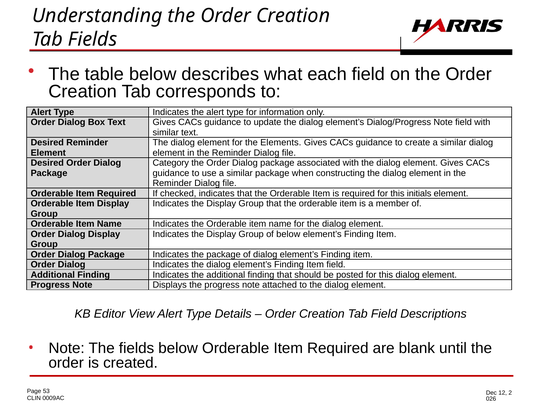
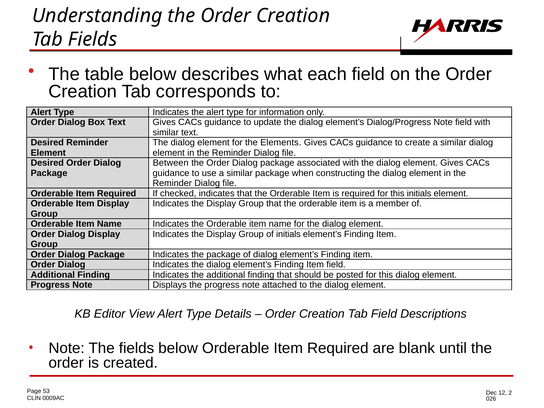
Category: Category -> Between (171, 163)
of below: below -> initials (288, 234)
